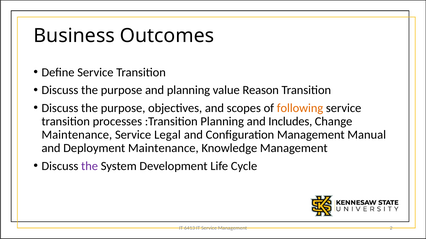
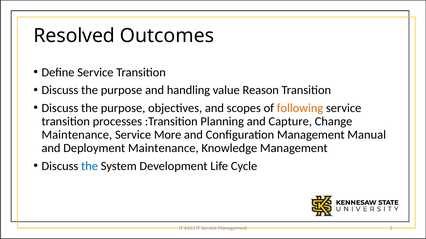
Business: Business -> Resolved (74, 36)
and planning: planning -> handling (188, 90)
Includes: Includes -> Capture (290, 122)
Legal: Legal -> More (168, 135)
the colour: purple -> blue (90, 166)
